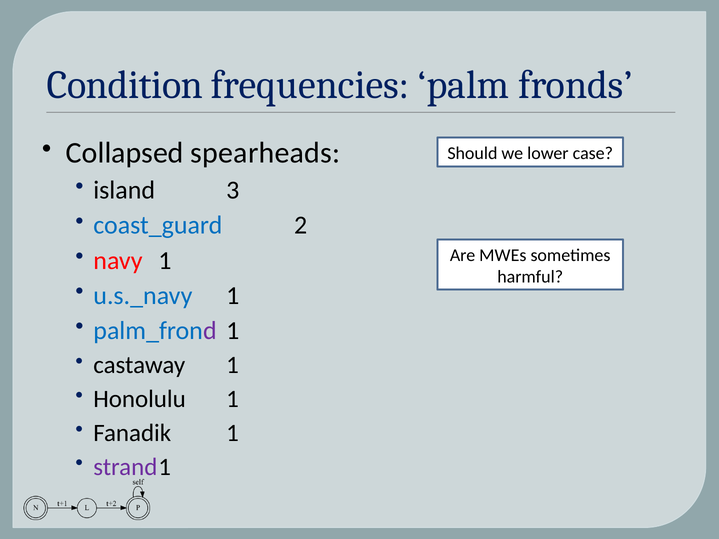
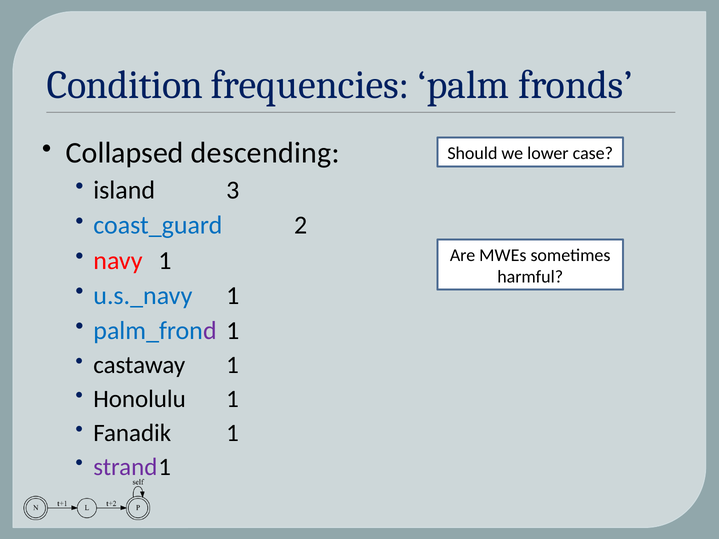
spearheads: spearheads -> descending (265, 153)
